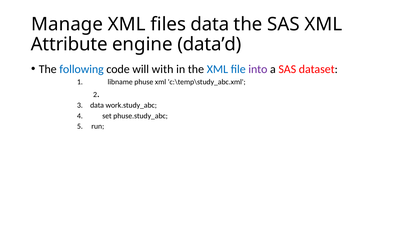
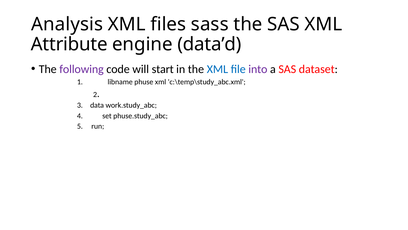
Manage: Manage -> Analysis (67, 24)
files data: data -> sass (210, 24)
following colour: blue -> purple (82, 69)
with: with -> start (163, 69)
